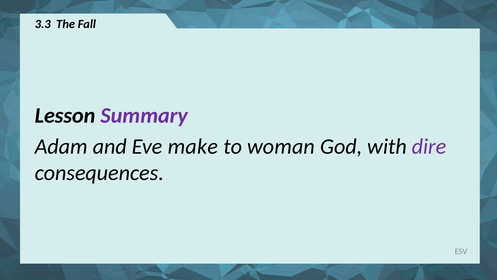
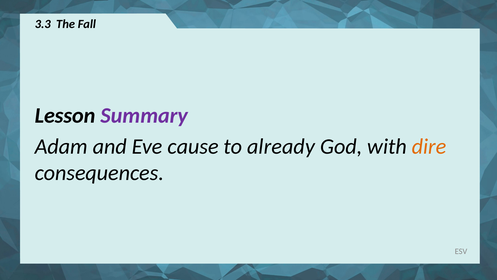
make: make -> cause (193, 147)
woman: woman -> already (281, 147)
dire colour: purple -> orange (429, 147)
